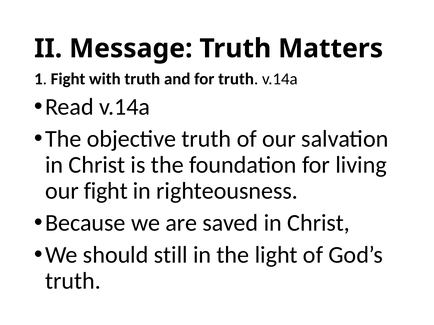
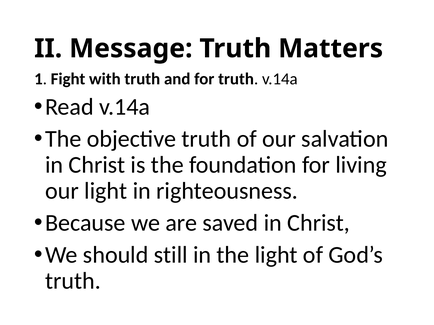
our fight: fight -> light (106, 191)
